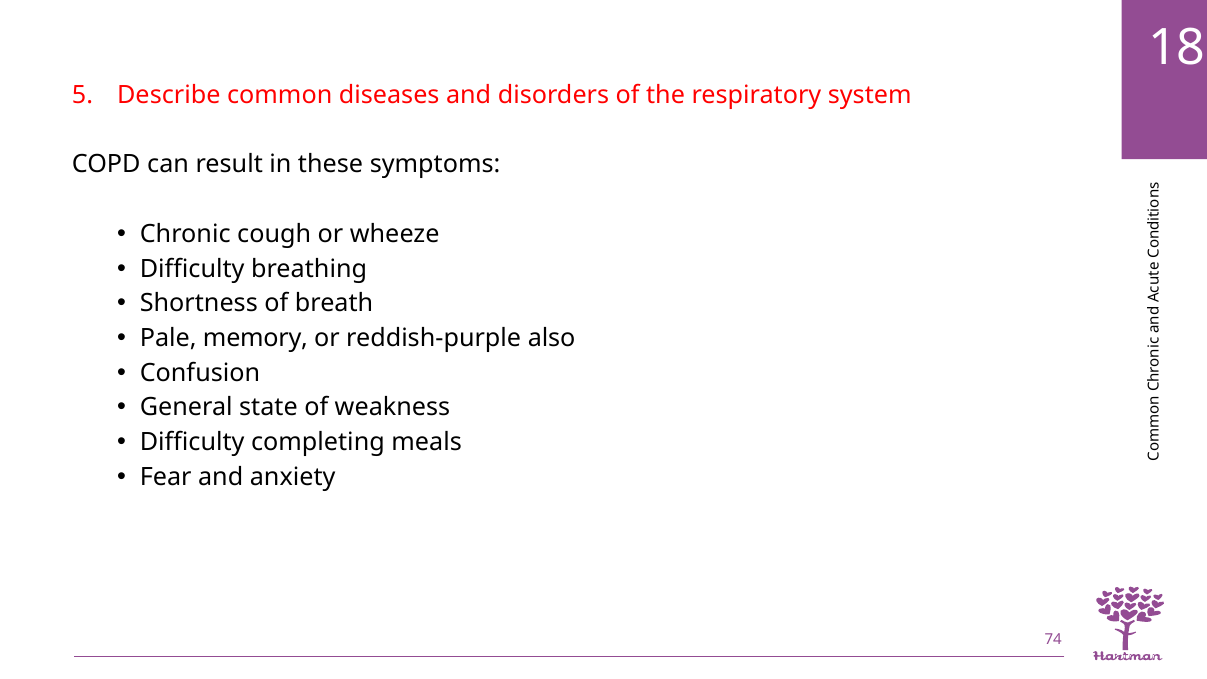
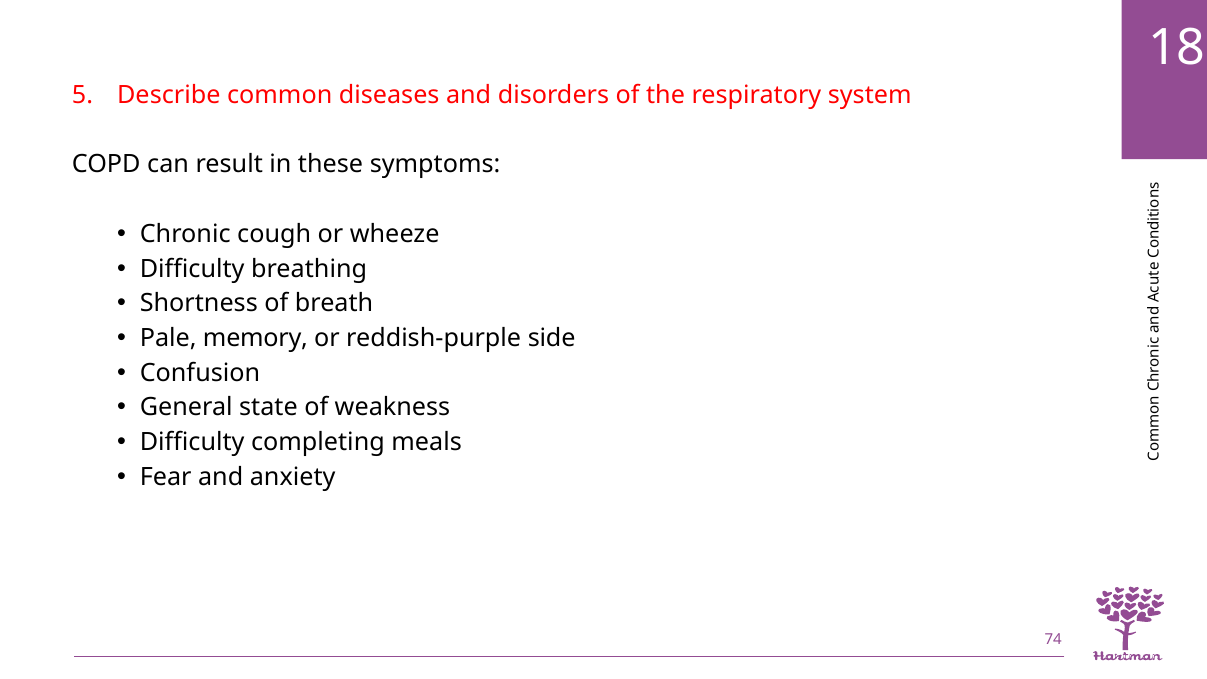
also: also -> side (552, 338)
